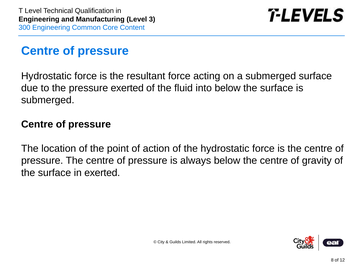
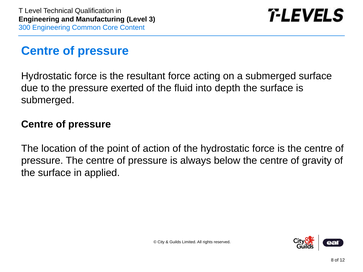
into below: below -> depth (228, 88)
in exerted: exerted -> applied (102, 173)
